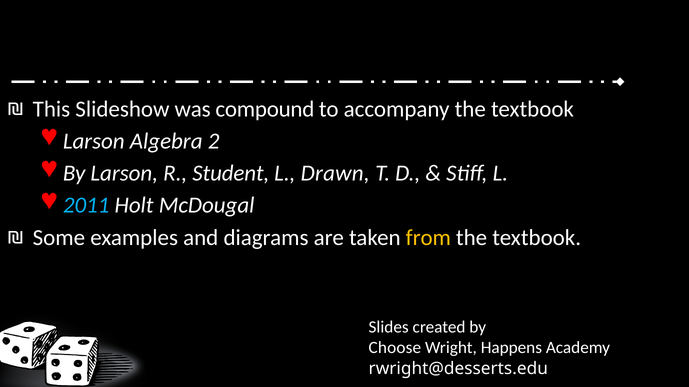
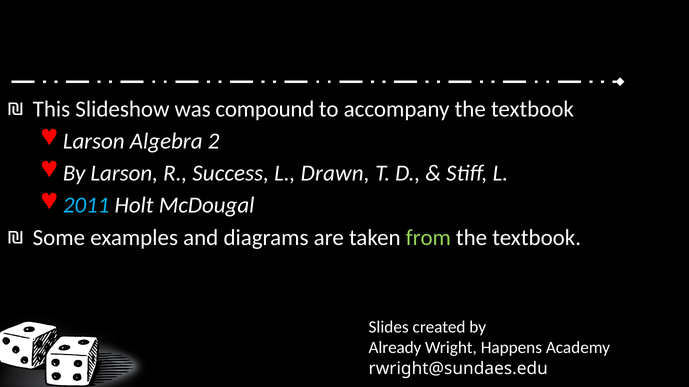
Student: Student -> Success (231, 174)
from colour: yellow -> light green (428, 238)
Choose: Choose -> Already (395, 348)
rwright@desserts.edu: rwright@desserts.edu -> rwright@sundaes.edu (458, 369)
